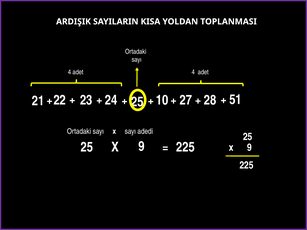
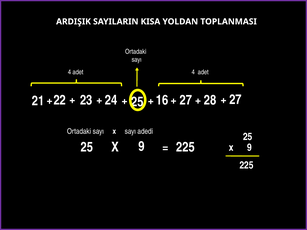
10: 10 -> 16 (162, 100)
51: 51 -> 27 (235, 100)
